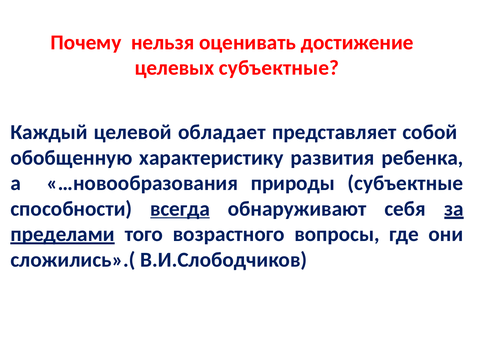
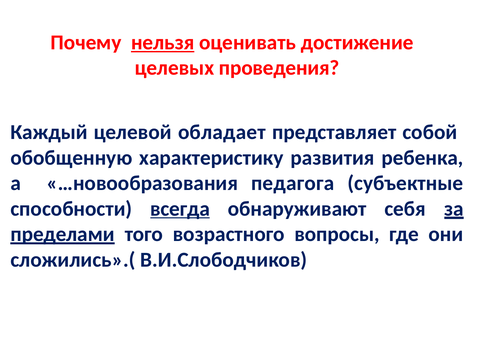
нельзя underline: none -> present (163, 43)
целевых субъектные: субъектные -> проведения (279, 68)
природы: природы -> педагога (293, 183)
